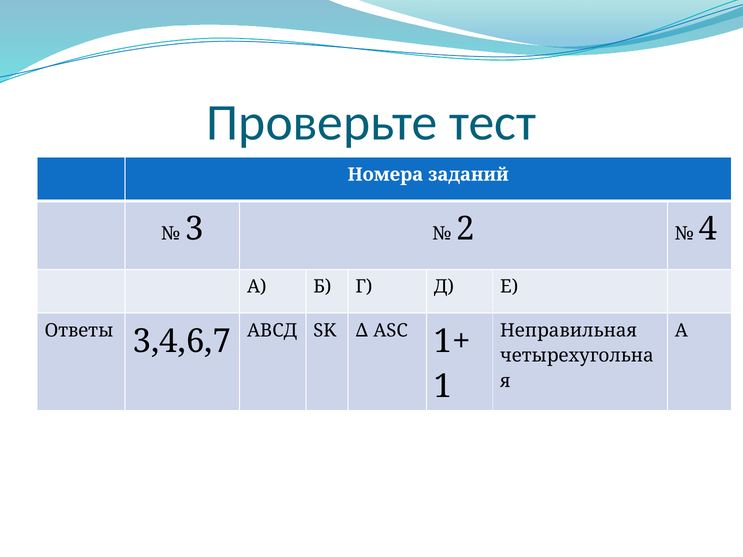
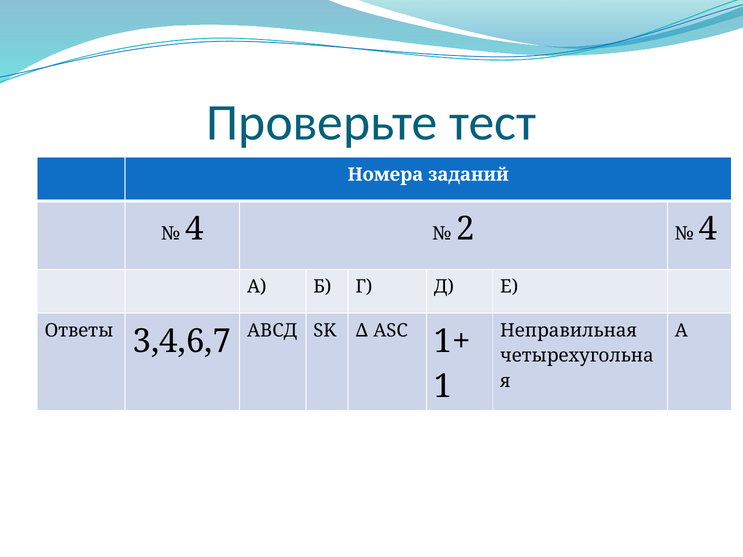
3: 3 -> 4 (194, 229)
